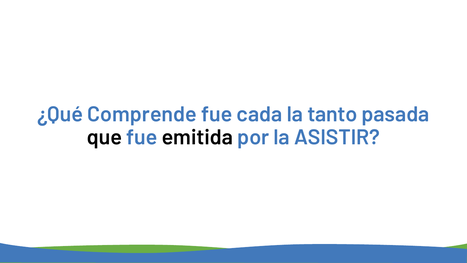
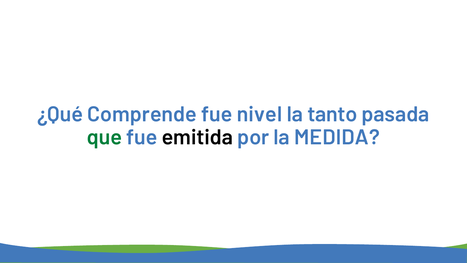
cada: cada -> nivel (259, 114)
que colour: black -> green (104, 137)
ASISTIR: ASISTIR -> MEDIDA (337, 137)
